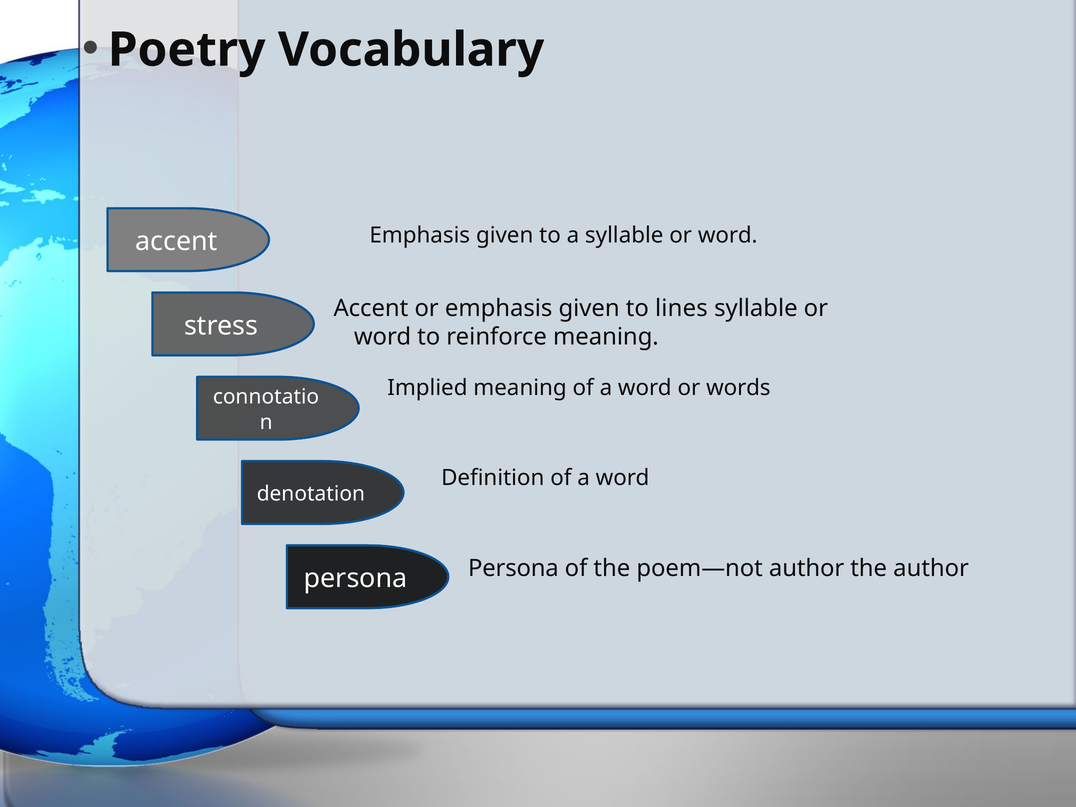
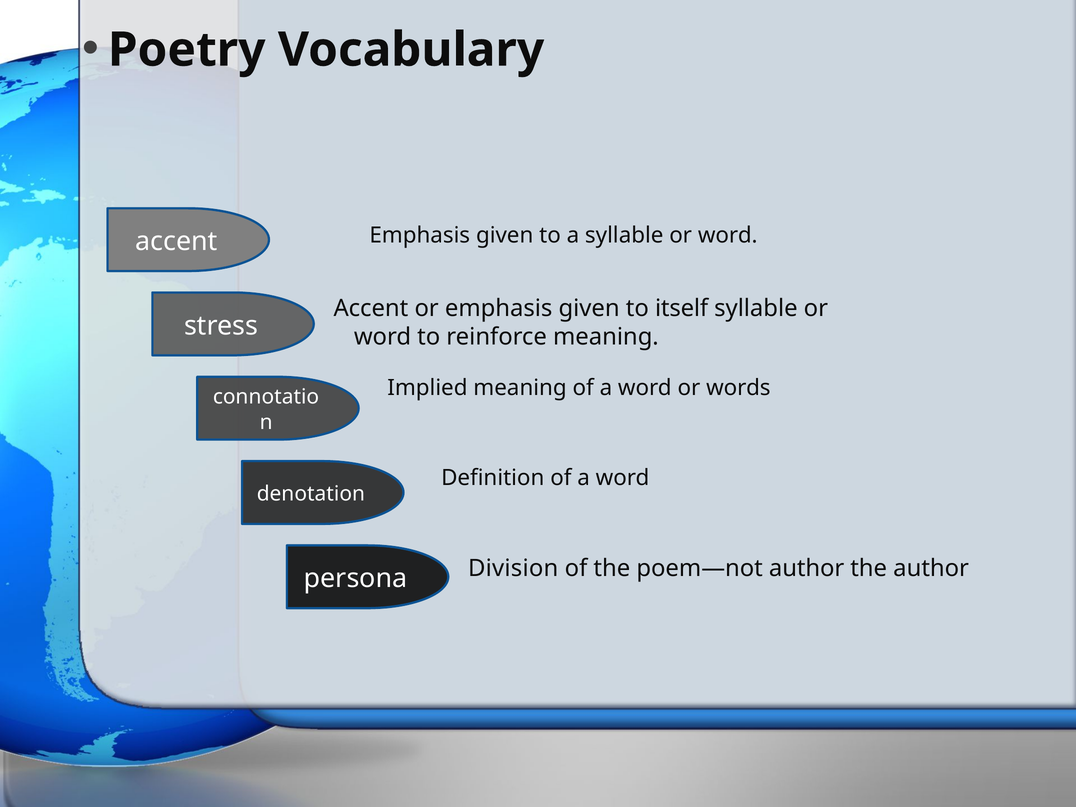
lines: lines -> itself (682, 308)
Persona: Persona -> Division (513, 568)
